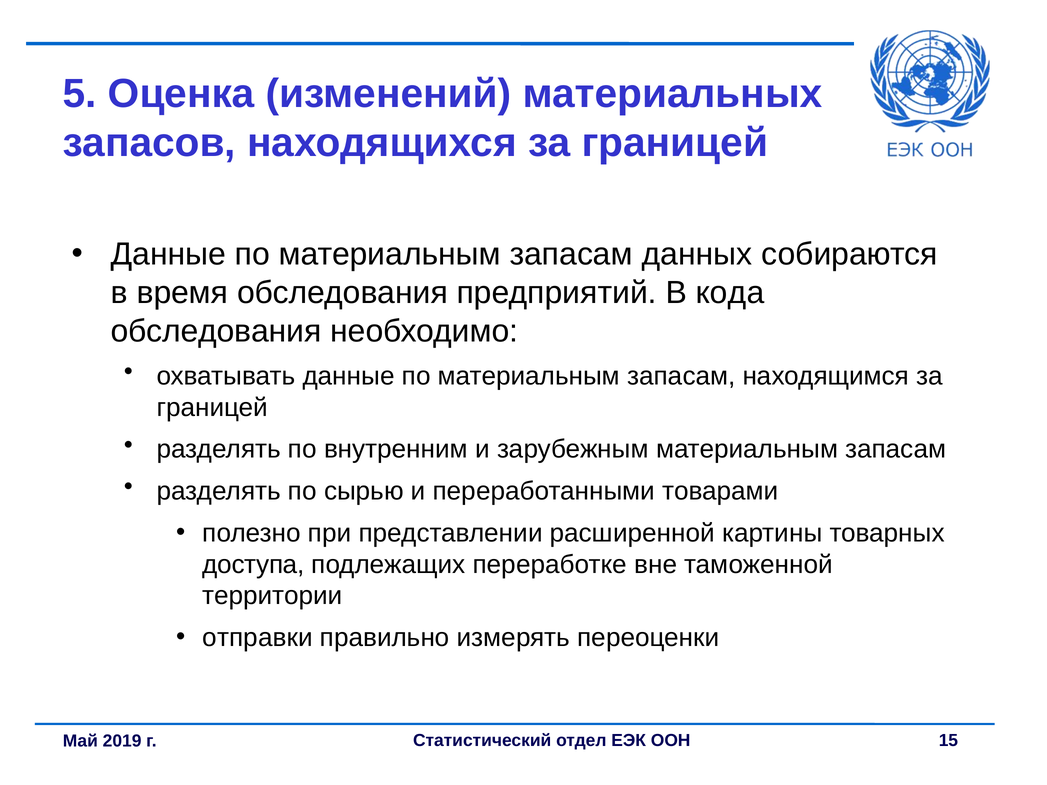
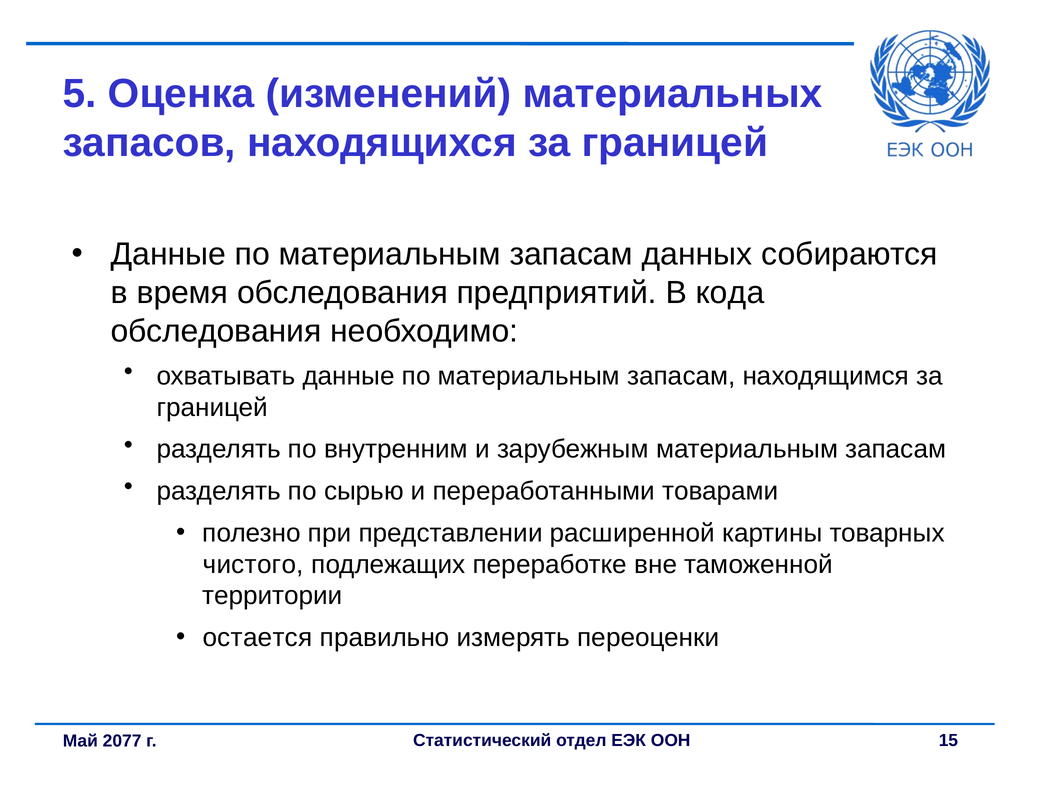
доступа: доступа -> чистого (253, 565)
отправки: отправки -> остается (257, 638)
2019: 2019 -> 2077 (122, 741)
